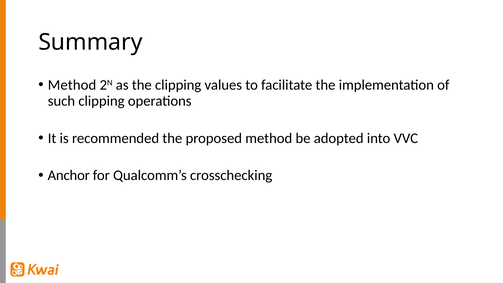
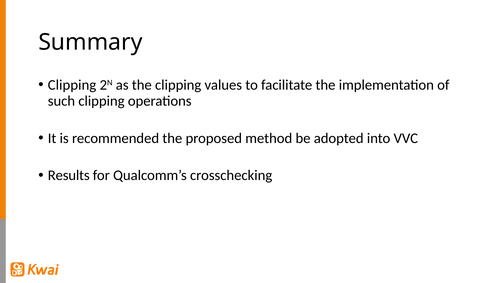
Method: Method -> Clipping (72, 85)
Anchor: Anchor -> Results (69, 175)
